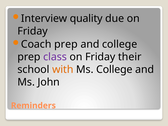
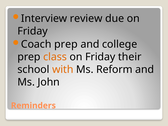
quality: quality -> review (86, 18)
class colour: purple -> orange (55, 57)
Ms College: College -> Reform (114, 69)
